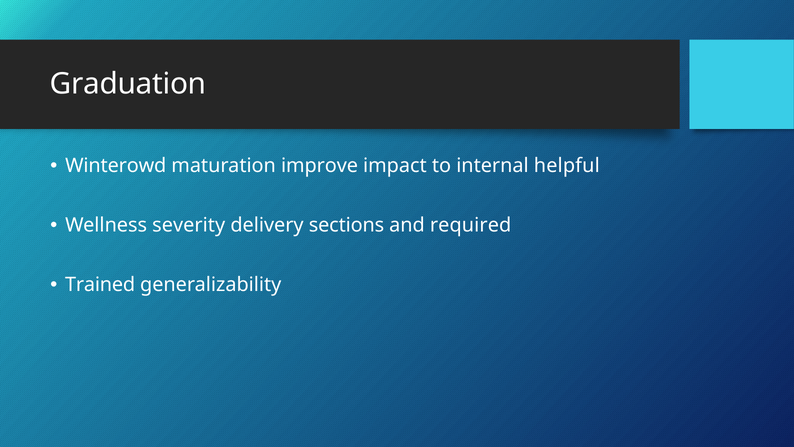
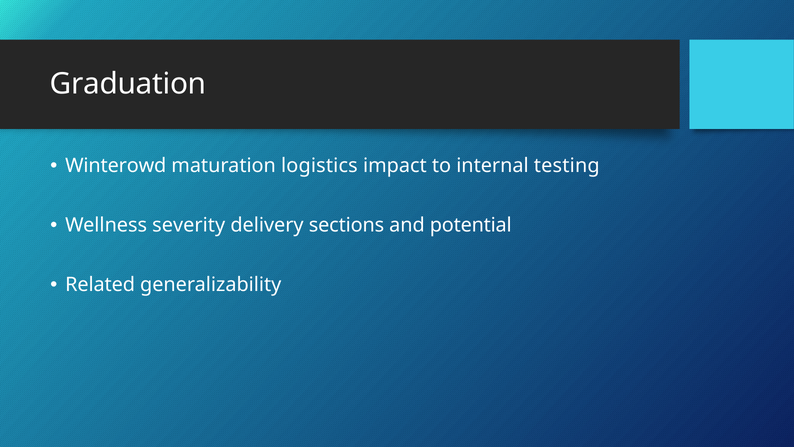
improve: improve -> logistics (319, 166)
helpful: helpful -> testing (567, 166)
required: required -> potential (471, 225)
Trained: Trained -> Related (100, 285)
